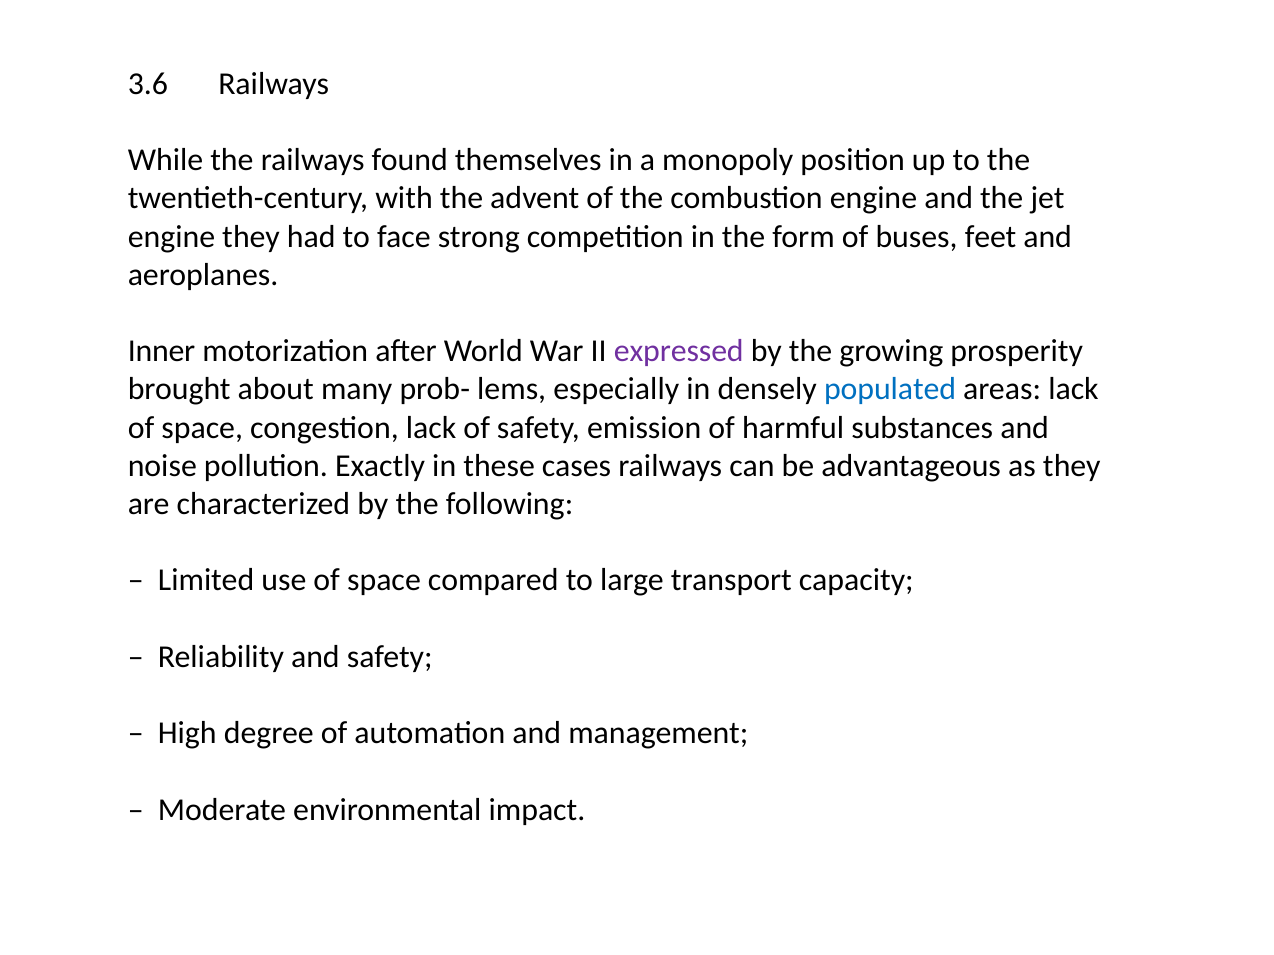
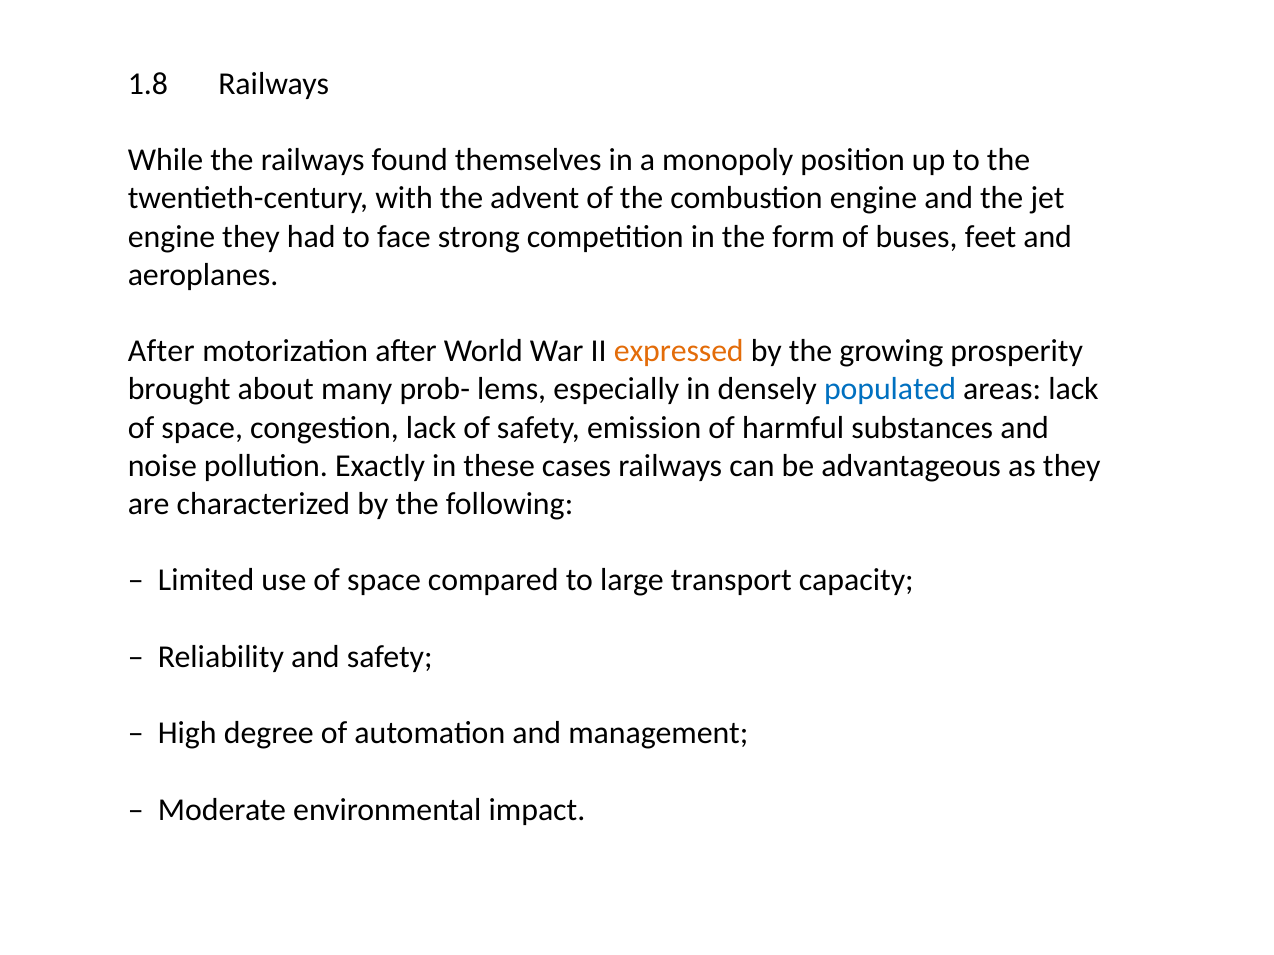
3.6: 3.6 -> 1.8 (148, 84)
Inner: Inner -> After (161, 351)
expressed colour: purple -> orange (679, 351)
